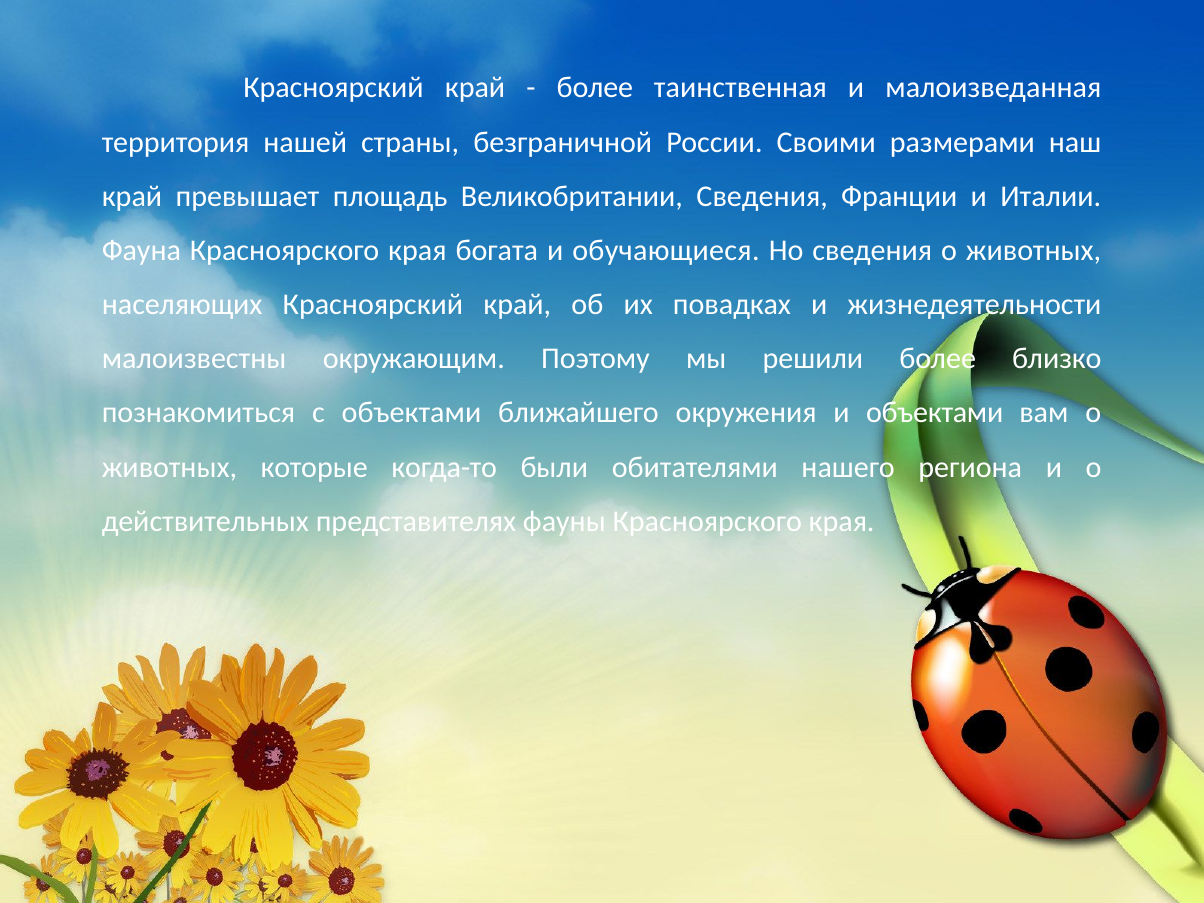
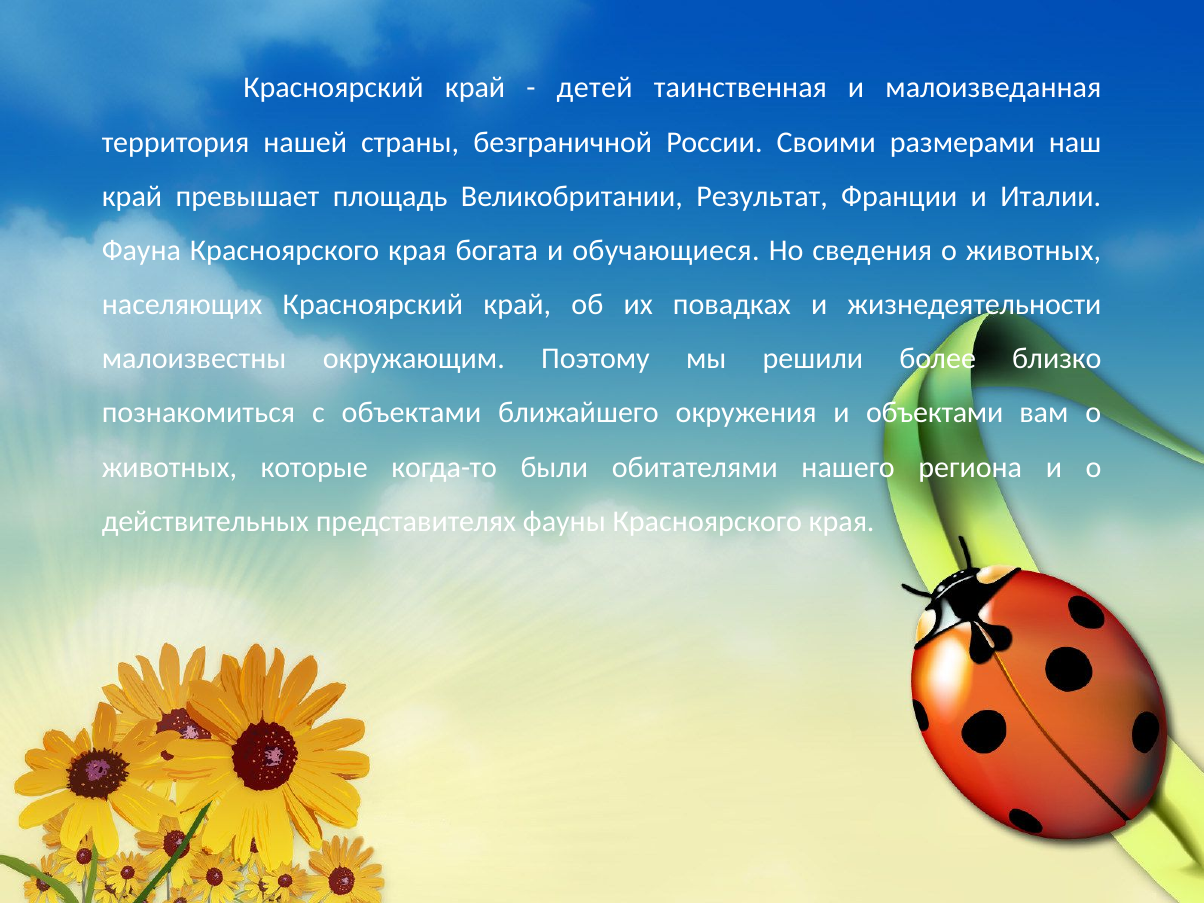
более: более -> детей (595, 88)
Великобритании Сведения: Сведения -> Результат (762, 196)
